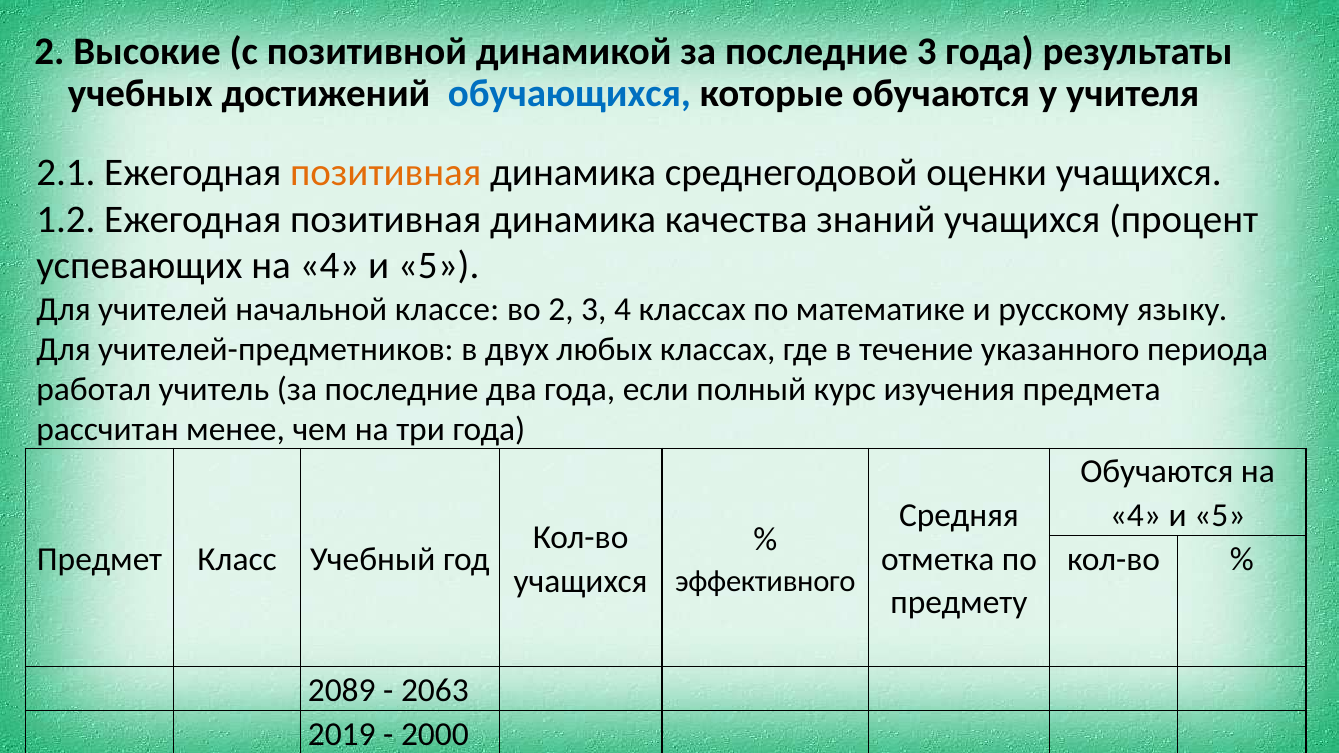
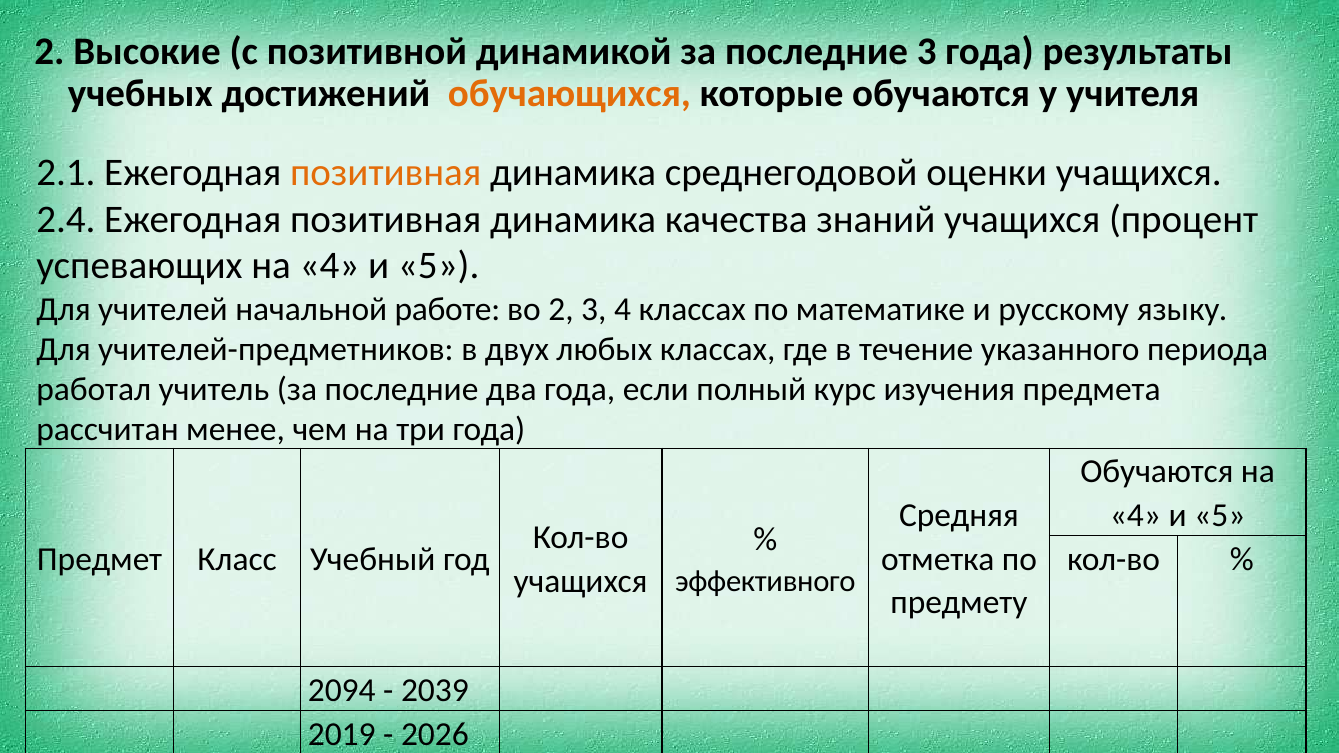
обучающихся colour: blue -> orange (569, 94)
1.2: 1.2 -> 2.4 (66, 219)
классе: классе -> работе (447, 309)
2089: 2089 -> 2094 (342, 690)
2063: 2063 -> 2039 (435, 690)
2000: 2000 -> 2026 (435, 734)
